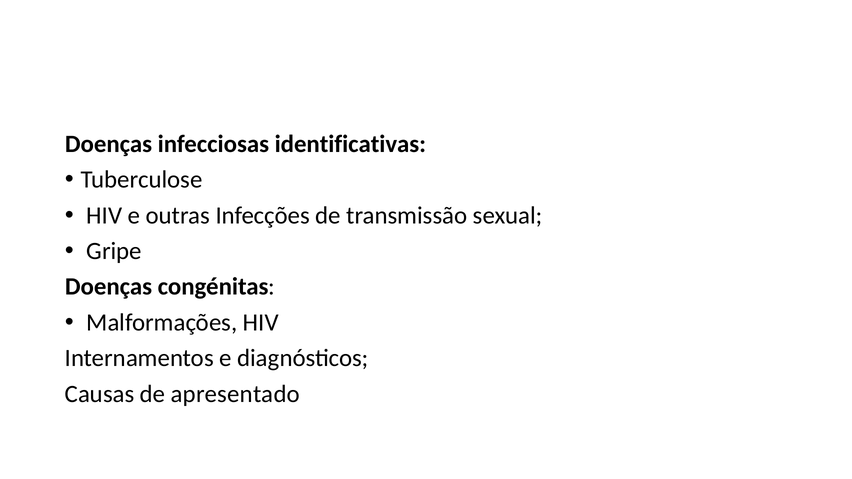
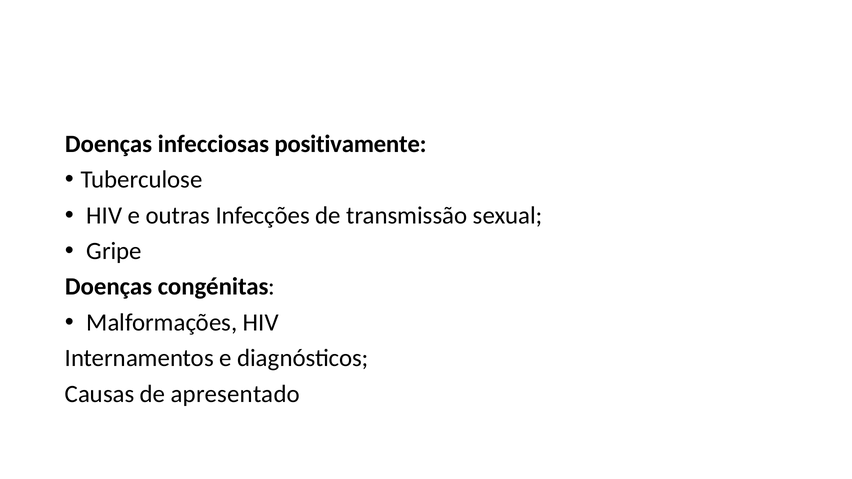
identificativas: identificativas -> positivamente (350, 144)
